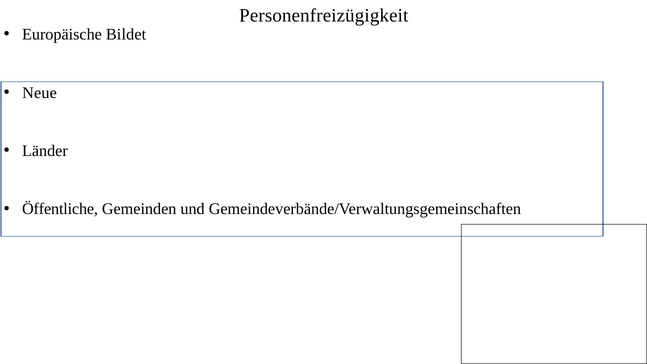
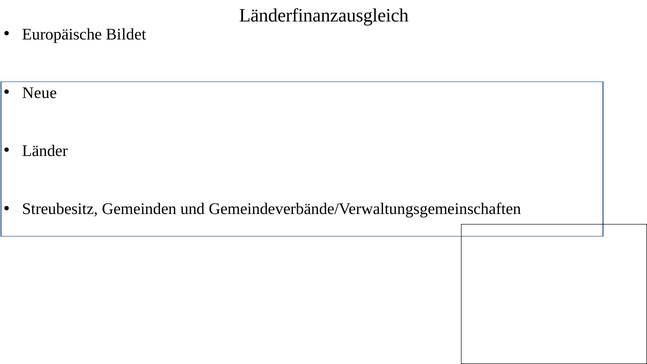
Personenfreizügigkeit: Personenfreizügigkeit -> Länderfinanzausgleich (324, 16)
Öffentliche: Öffentliche -> Streubesitz (60, 209)
